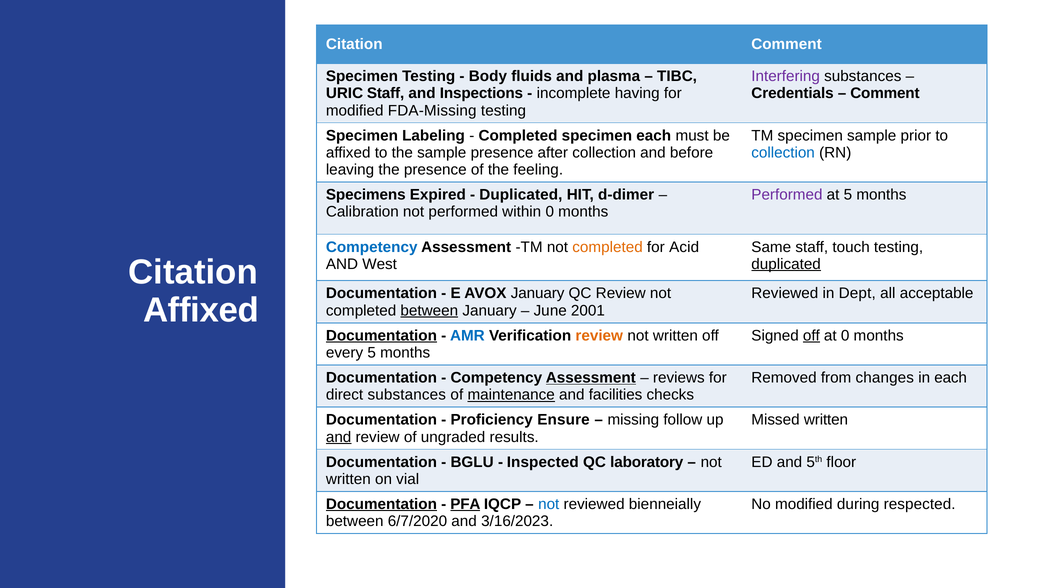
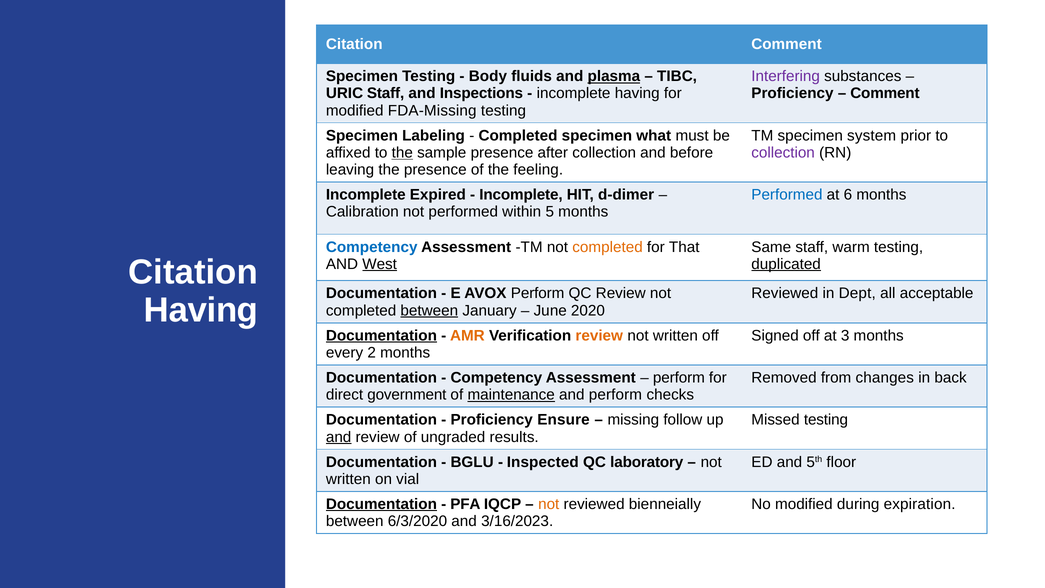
plasma underline: none -> present (614, 76)
Credentials: Credentials -> Proficiency (792, 93)
specimen each: each -> what (654, 135)
specimen sample: sample -> system (872, 135)
the underline: none -> present (402, 153)
collection colour: blue -> purple (783, 153)
Specimens: Specimens -> Incomplete (366, 195)
Duplicated: Duplicated -> Incomplete (521, 195)
Performed colour: purple -> blue (787, 195)
at 5: 5 -> 6 (848, 195)
within 0: 0 -> 5 (550, 212)
Acid: Acid -> That (684, 247)
touch: touch -> warm (851, 247)
West underline: none -> present (380, 264)
AVOX January: January -> Perform (538, 293)
Affixed: Affixed -> Having (201, 310)
2001: 2001 -> 2020 (588, 310)
AMR colour: blue -> orange (467, 335)
off underline: present -> none (811, 335)
at 0: 0 -> 3 (845, 335)
every 5: 5 -> 2 (372, 353)
Assessment underline: present -> none (591, 378)
reviews: reviews -> perform (679, 378)
in each: each -> back (951, 378)
direct substances: substances -> government (407, 395)
and facilities: facilities -> perform (615, 395)
Missed written: written -> testing (826, 420)
PFA underline: present -> none (465, 504)
not colour: blue -> orange (549, 504)
respected: respected -> expiration (920, 504)
6/7/2020: 6/7/2020 -> 6/3/2020 (417, 521)
